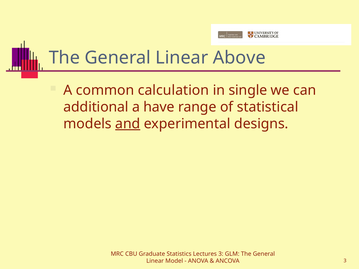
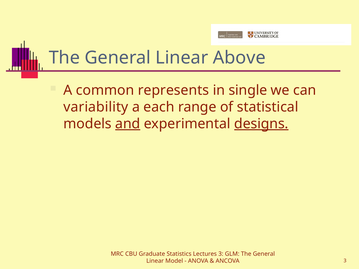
calculation: calculation -> represents (173, 90)
additional: additional -> variability (96, 107)
have: have -> each (159, 107)
designs underline: none -> present (261, 124)
